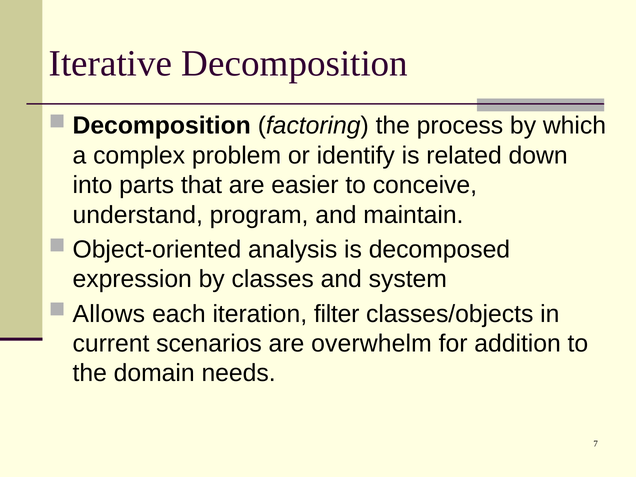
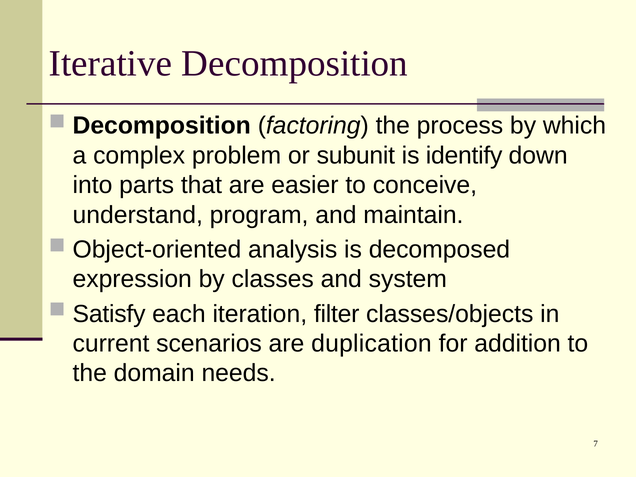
identify: identify -> subunit (356, 155)
related: related -> identify (464, 155)
Allows: Allows -> Satisfy (109, 314)
overwhelm: overwhelm -> duplication (371, 344)
